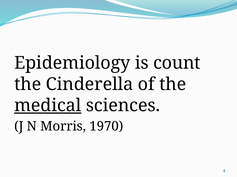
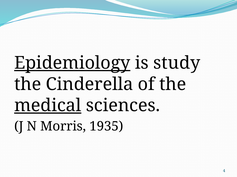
Epidemiology underline: none -> present (72, 63)
count: count -> study (177, 63)
1970: 1970 -> 1935 (106, 127)
